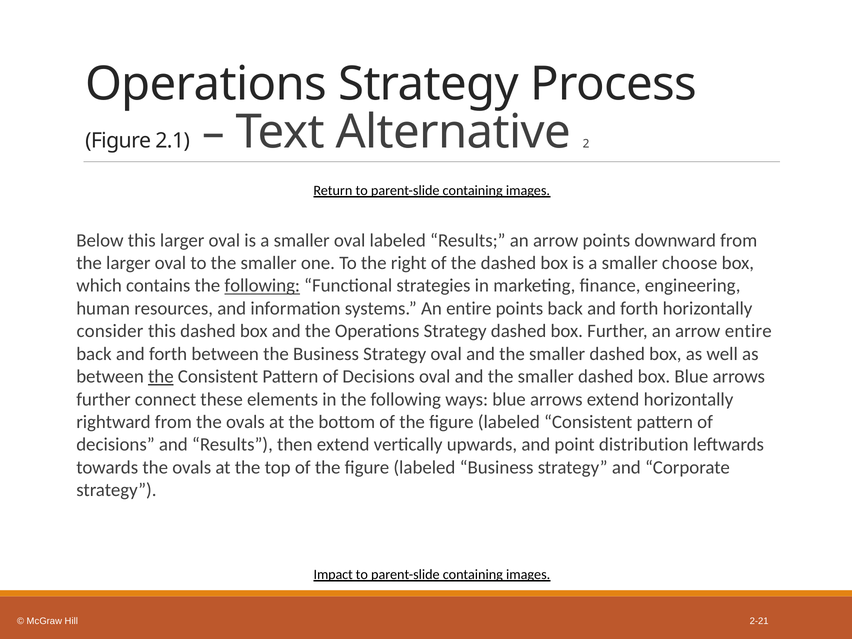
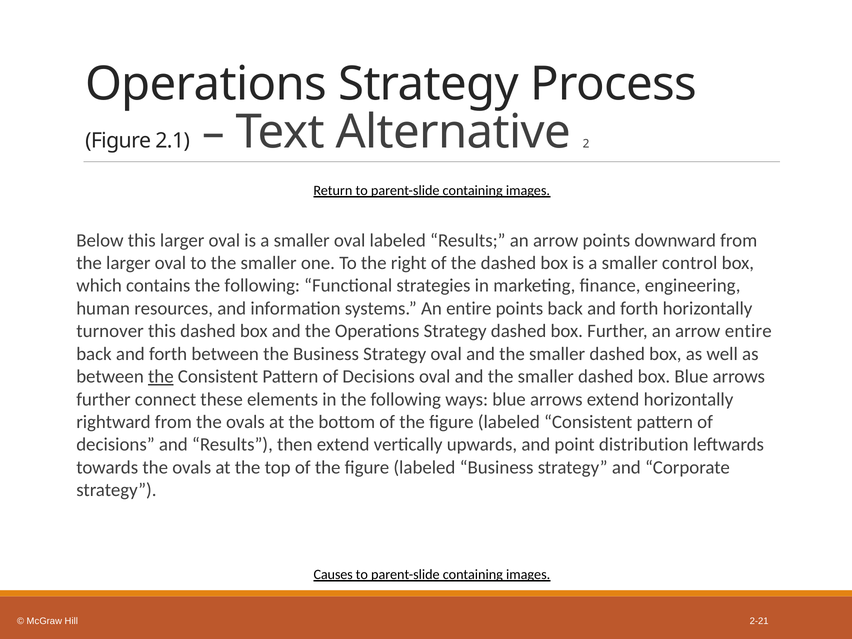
choose: choose -> control (690, 263)
following underline: present -> none (262, 286)
consider: consider -> turnover (110, 331)
Impact: Impact -> Causes (333, 574)
